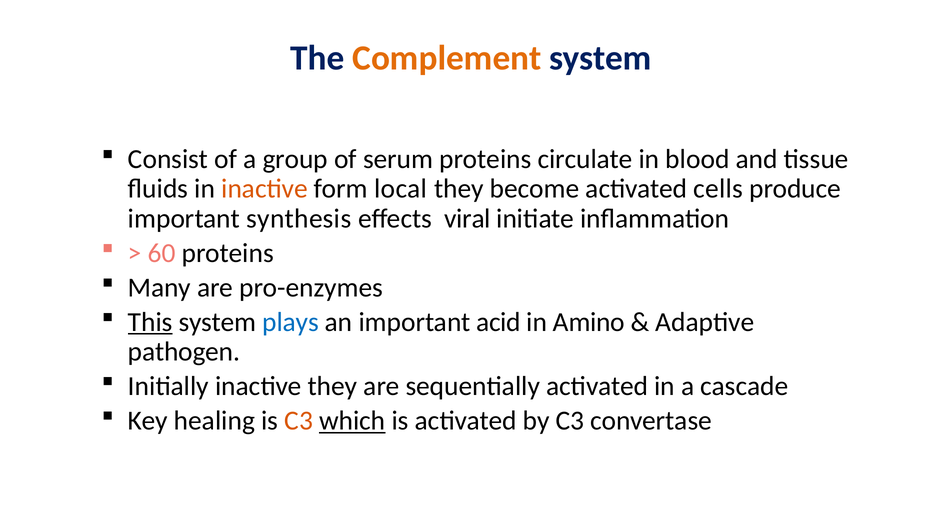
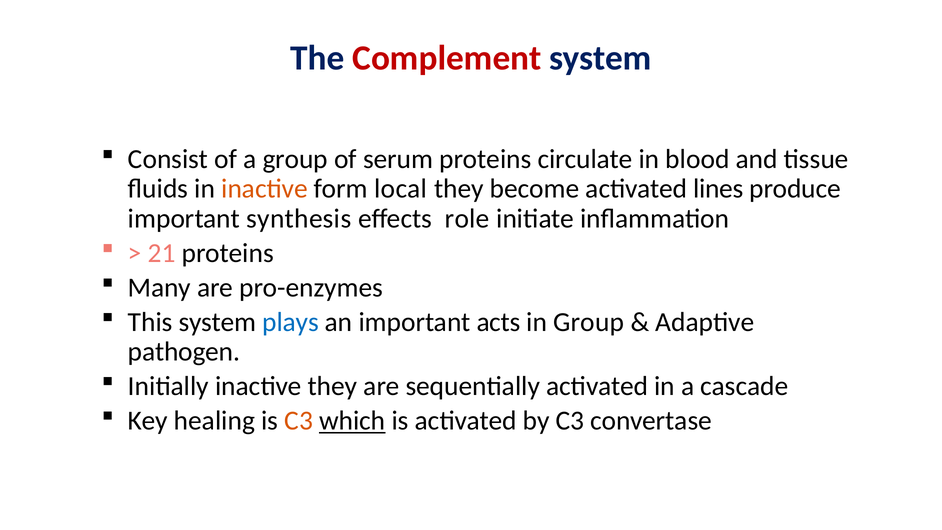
Complement colour: orange -> red (447, 58)
cells: cells -> lines (718, 189)
viral: viral -> role (467, 218)
60: 60 -> 21 (162, 253)
This underline: present -> none (150, 322)
acid: acid -> acts (499, 322)
in Amino: Amino -> Group (589, 322)
